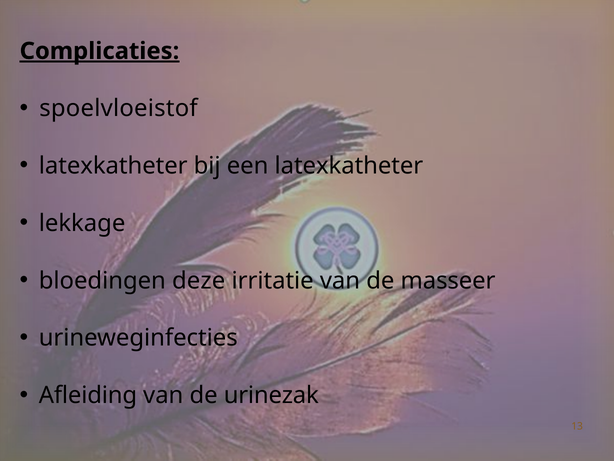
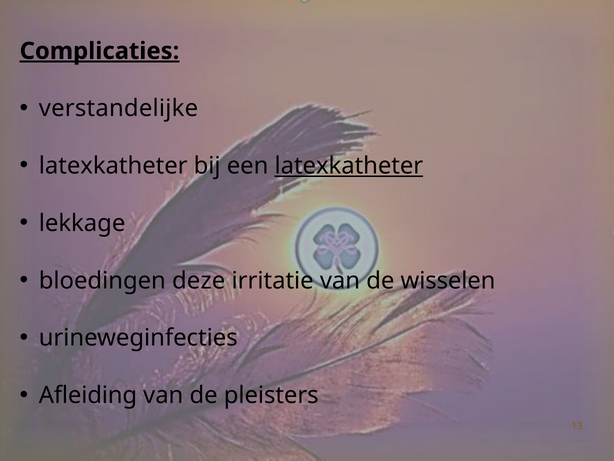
spoelvloeistof: spoelvloeistof -> verstandelijke (118, 108)
latexkatheter underline: none -> present (349, 166)
masseer: masseer -> wisselen (448, 280)
urinezak: urinezak -> pleisters (271, 395)
